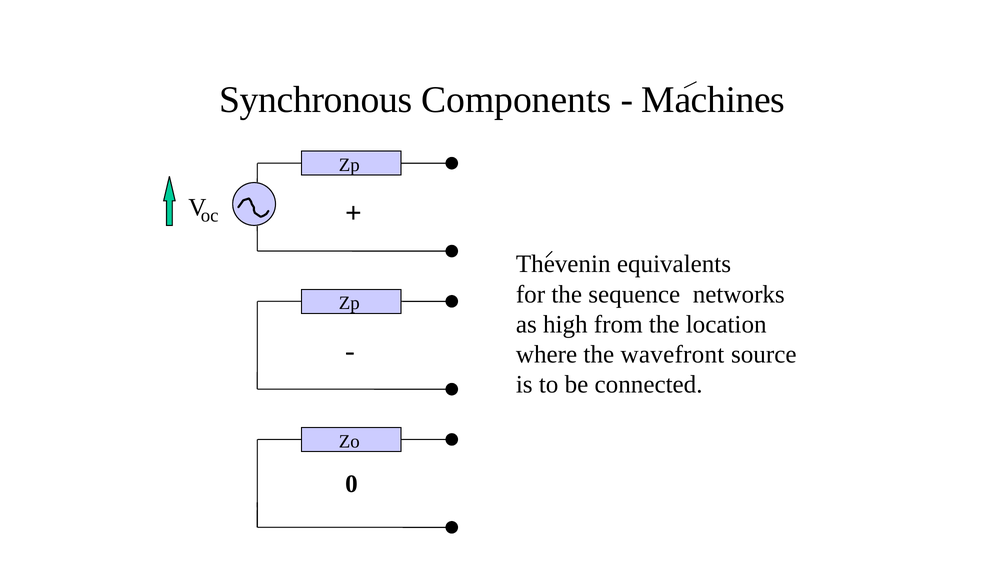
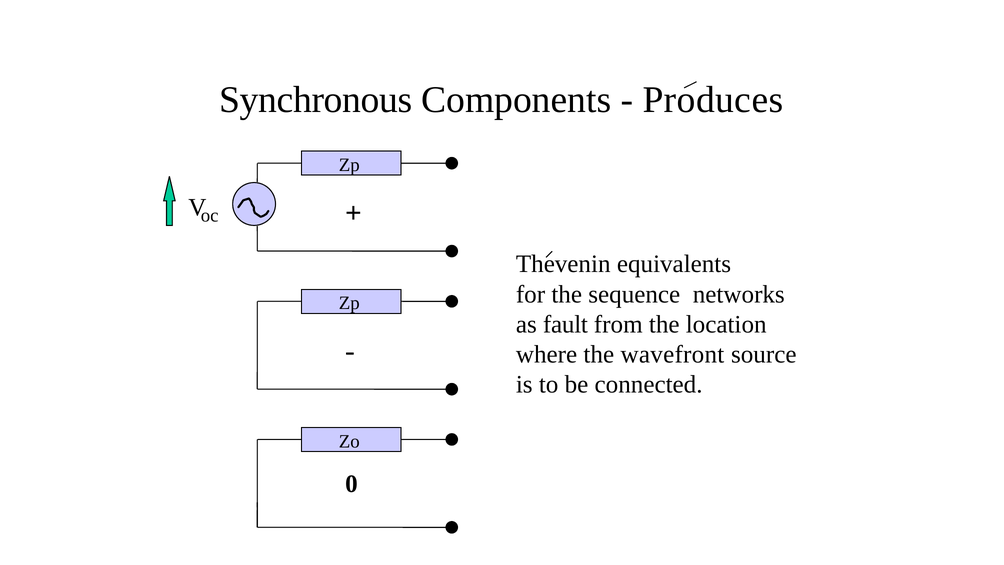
Machines: Machines -> Produces (713, 100)
high: high -> fault (565, 324)
